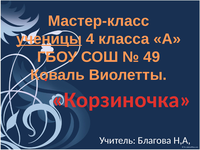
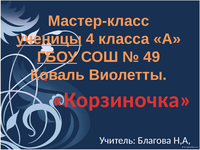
ГБОУ underline: none -> present (57, 57)
